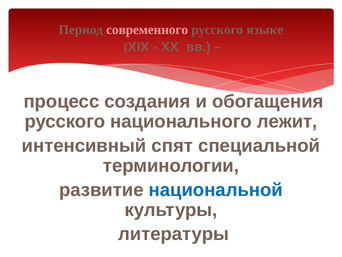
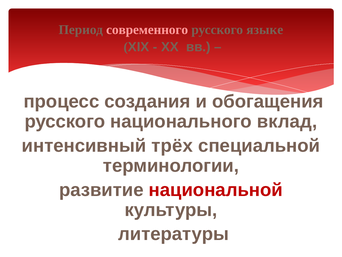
лежит: лежит -> вклад (287, 121)
спят: спят -> трёх (172, 145)
национальной colour: blue -> red (216, 190)
